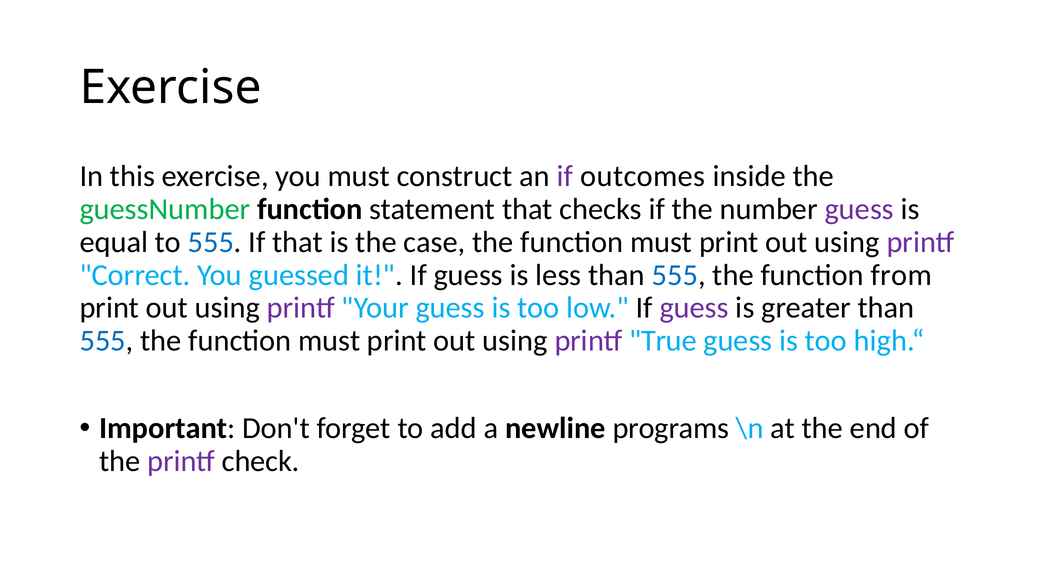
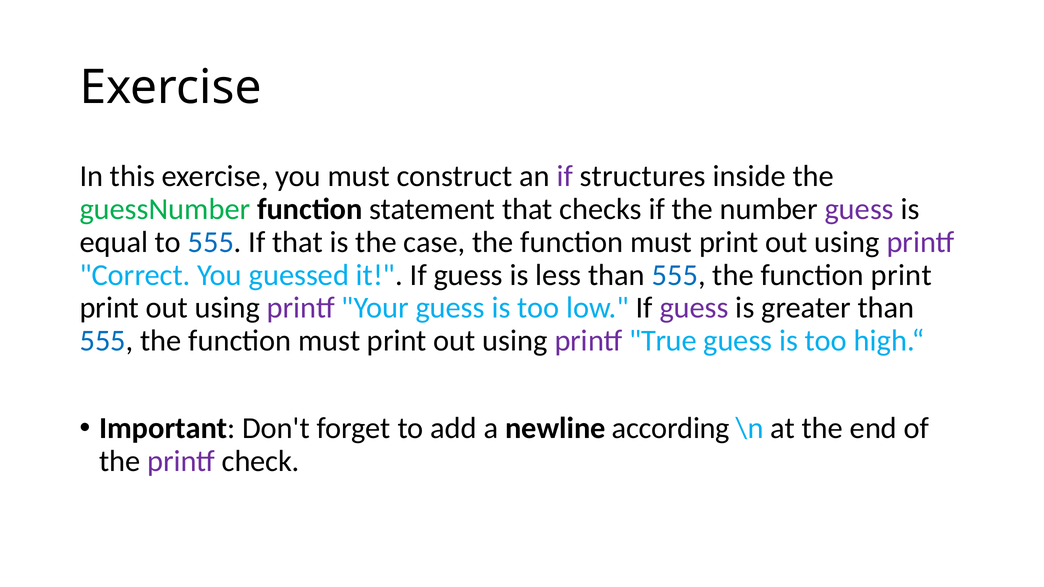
outcomes: outcomes -> structures (643, 177)
function from: from -> print (901, 275)
programs: programs -> according (671, 429)
